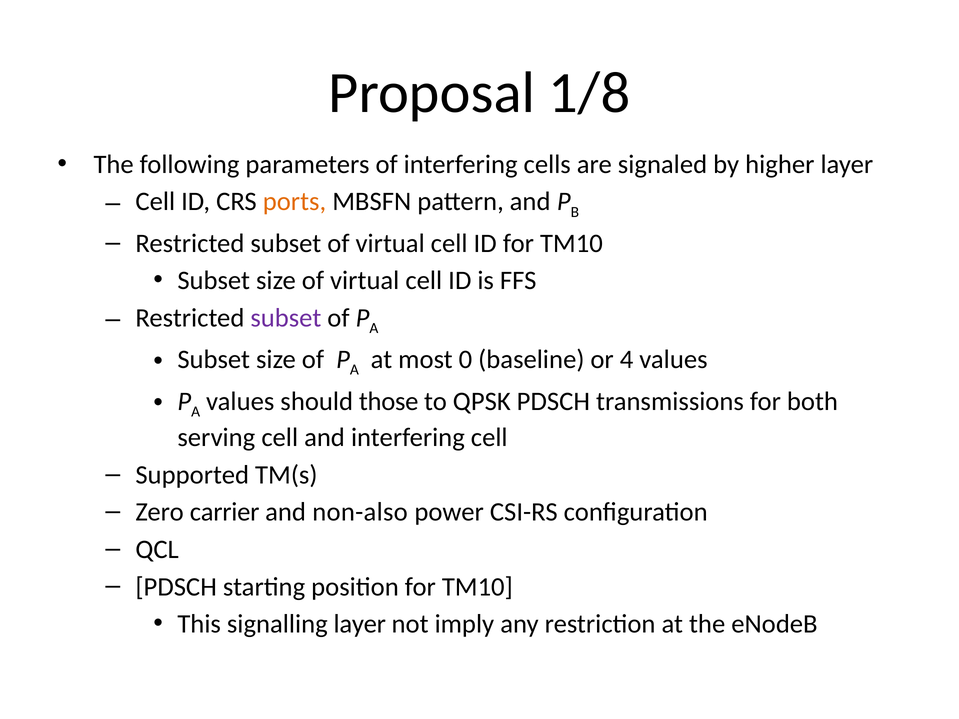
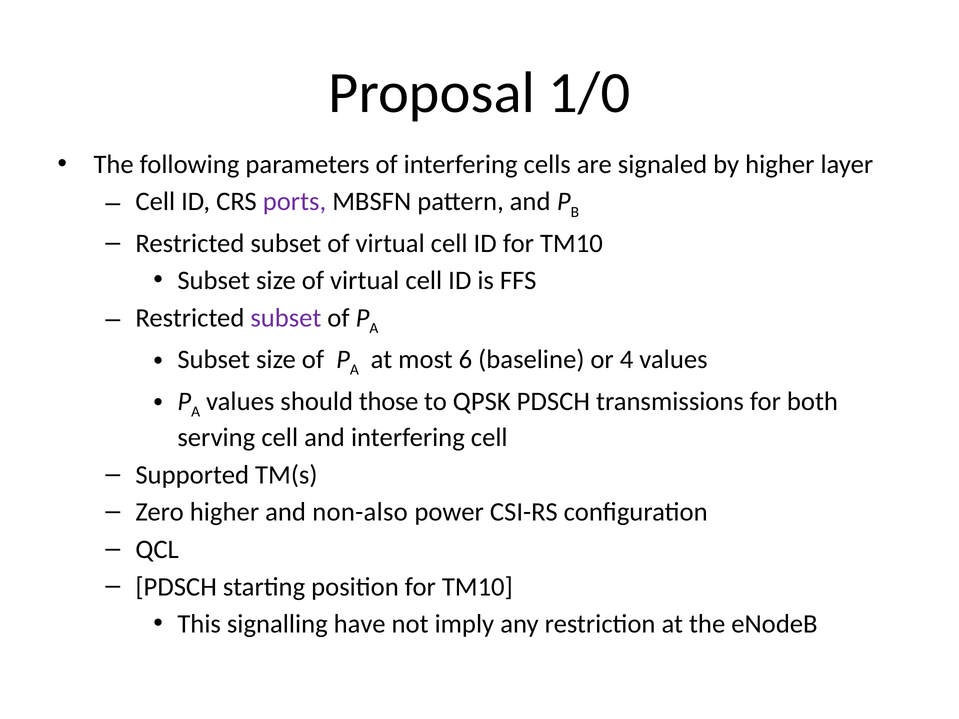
1/8: 1/8 -> 1/0 (589, 93)
ports colour: orange -> purple (294, 202)
0: 0 -> 6 (465, 360)
Zero carrier: carrier -> higher (224, 512)
signalling layer: layer -> have (360, 624)
